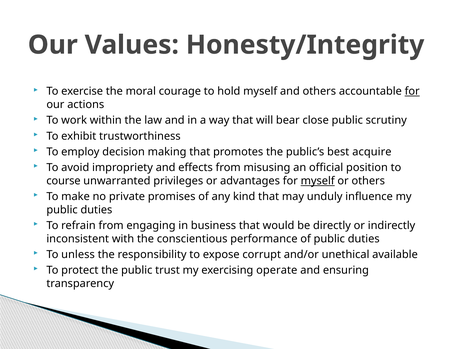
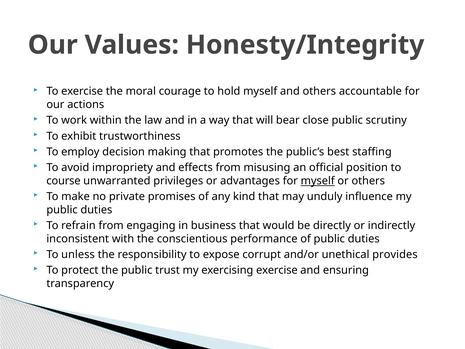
for underline: present -> none (412, 91)
acquire: acquire -> staffing (372, 152)
available: available -> provides (395, 254)
exercising operate: operate -> exercise (277, 270)
